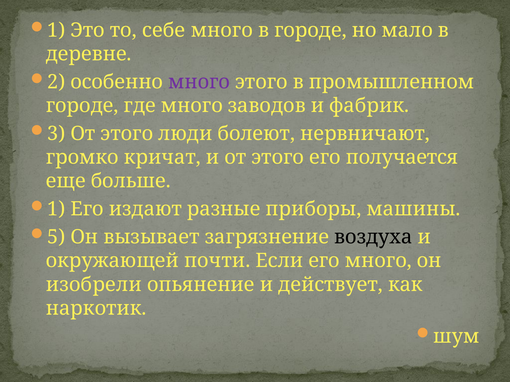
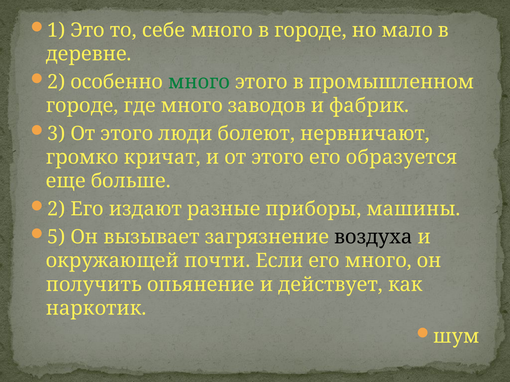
много colour: purple -> green (199, 82)
получается: получается -> образуется (402, 158)
1: 1 -> 2 (56, 209)
изобрели: изобрели -> получить (94, 285)
